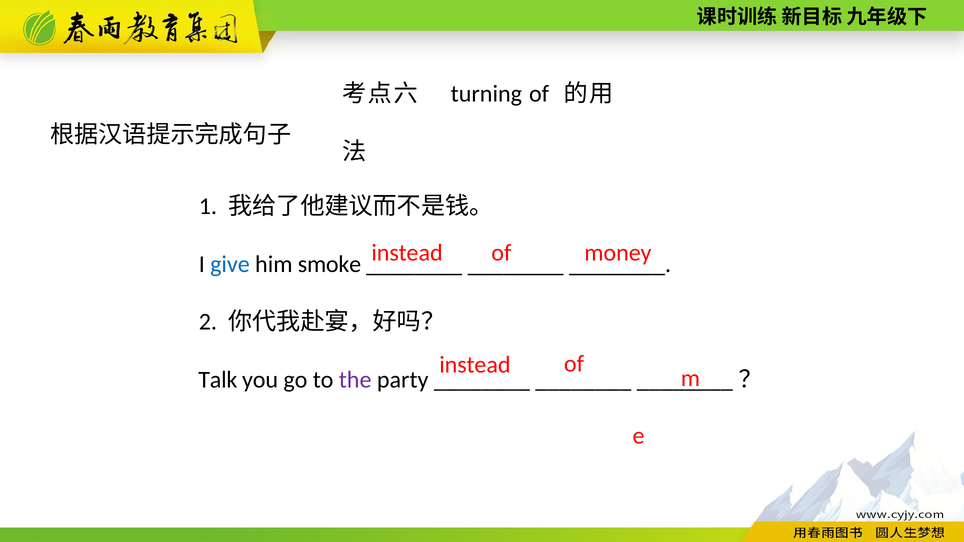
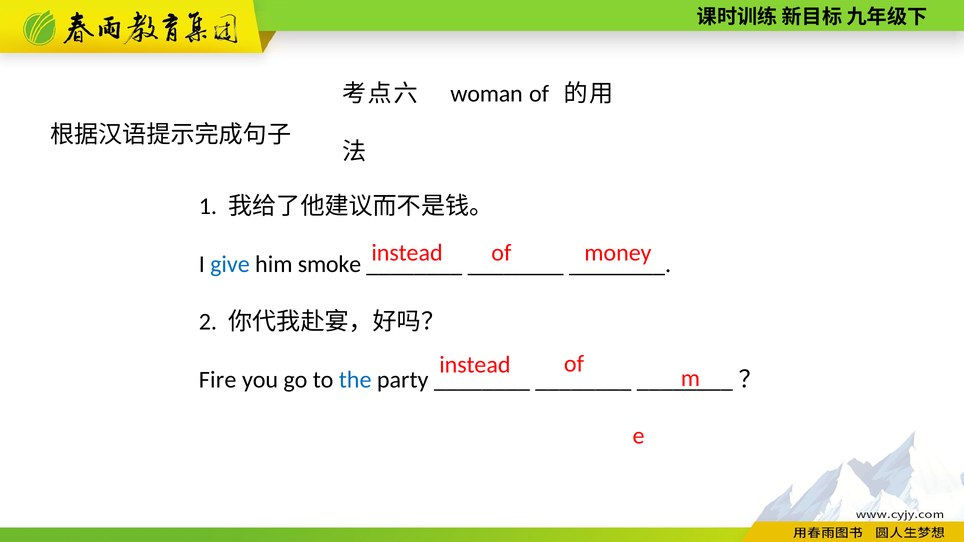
turning: turning -> woman (487, 94)
Talk: Talk -> Fire (218, 380)
the colour: purple -> blue (355, 380)
